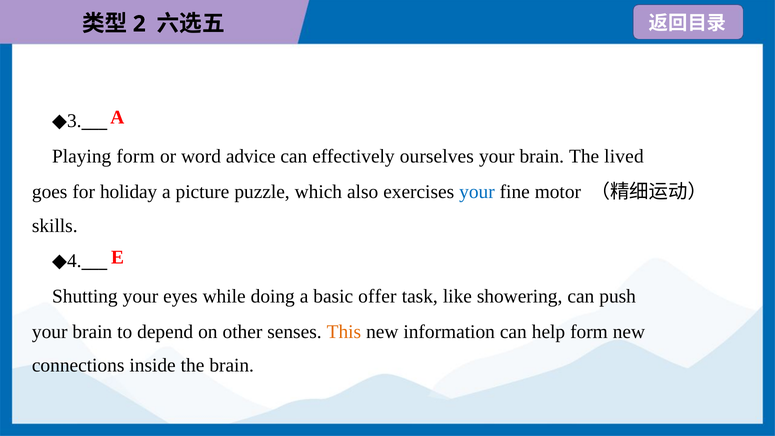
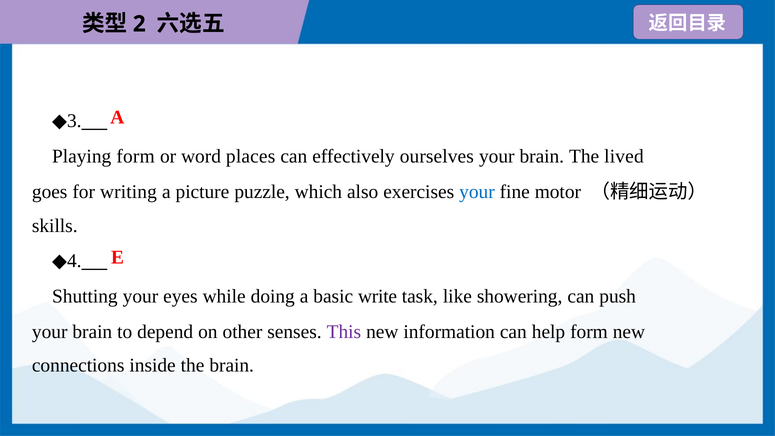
advice: advice -> places (251, 156)
holiday: holiday -> writing (128, 192)
offer: offer -> write (378, 296)
This colour: orange -> purple (344, 332)
